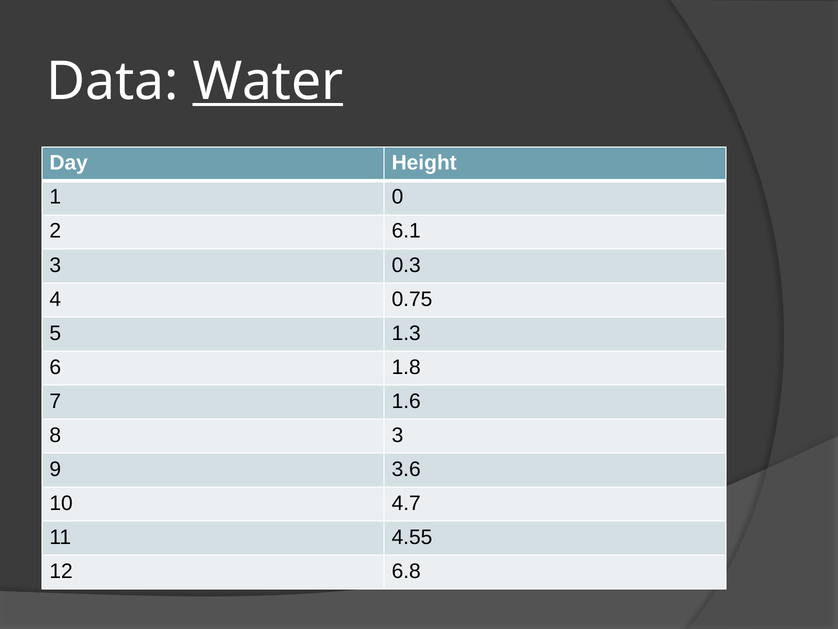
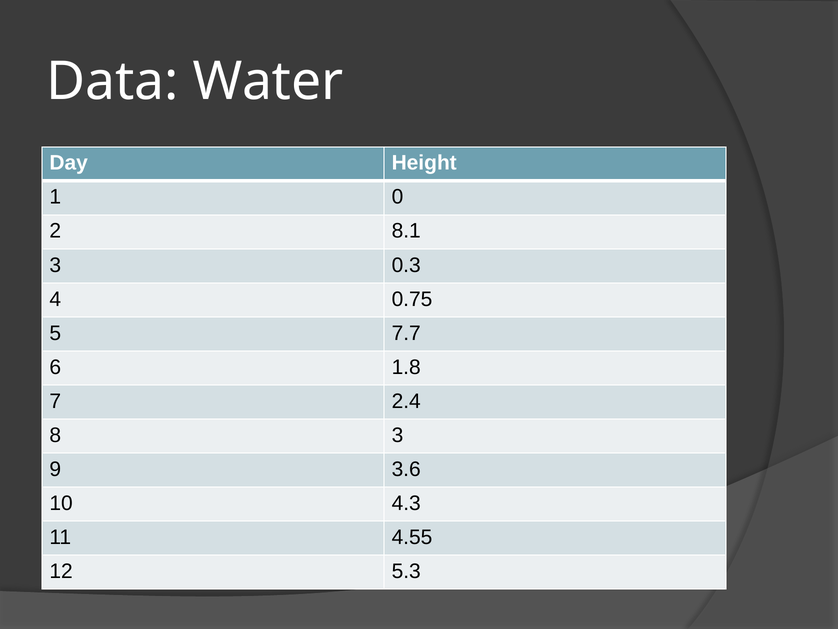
Water underline: present -> none (268, 81)
6.1: 6.1 -> 8.1 (406, 231)
1.3: 1.3 -> 7.7 (406, 333)
1.6: 1.6 -> 2.4 (406, 401)
4.7: 4.7 -> 4.3 (406, 503)
6.8: 6.8 -> 5.3 (406, 571)
